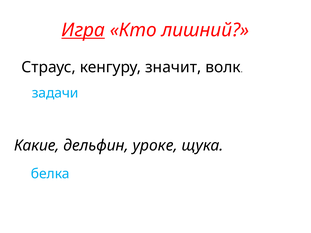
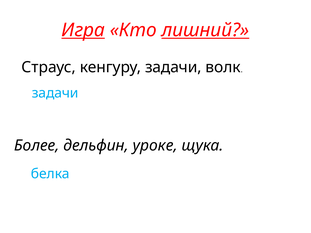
лишний underline: none -> present (205, 30)
кенгуру значит: значит -> задачи (173, 67)
Какие: Какие -> Более (37, 146)
